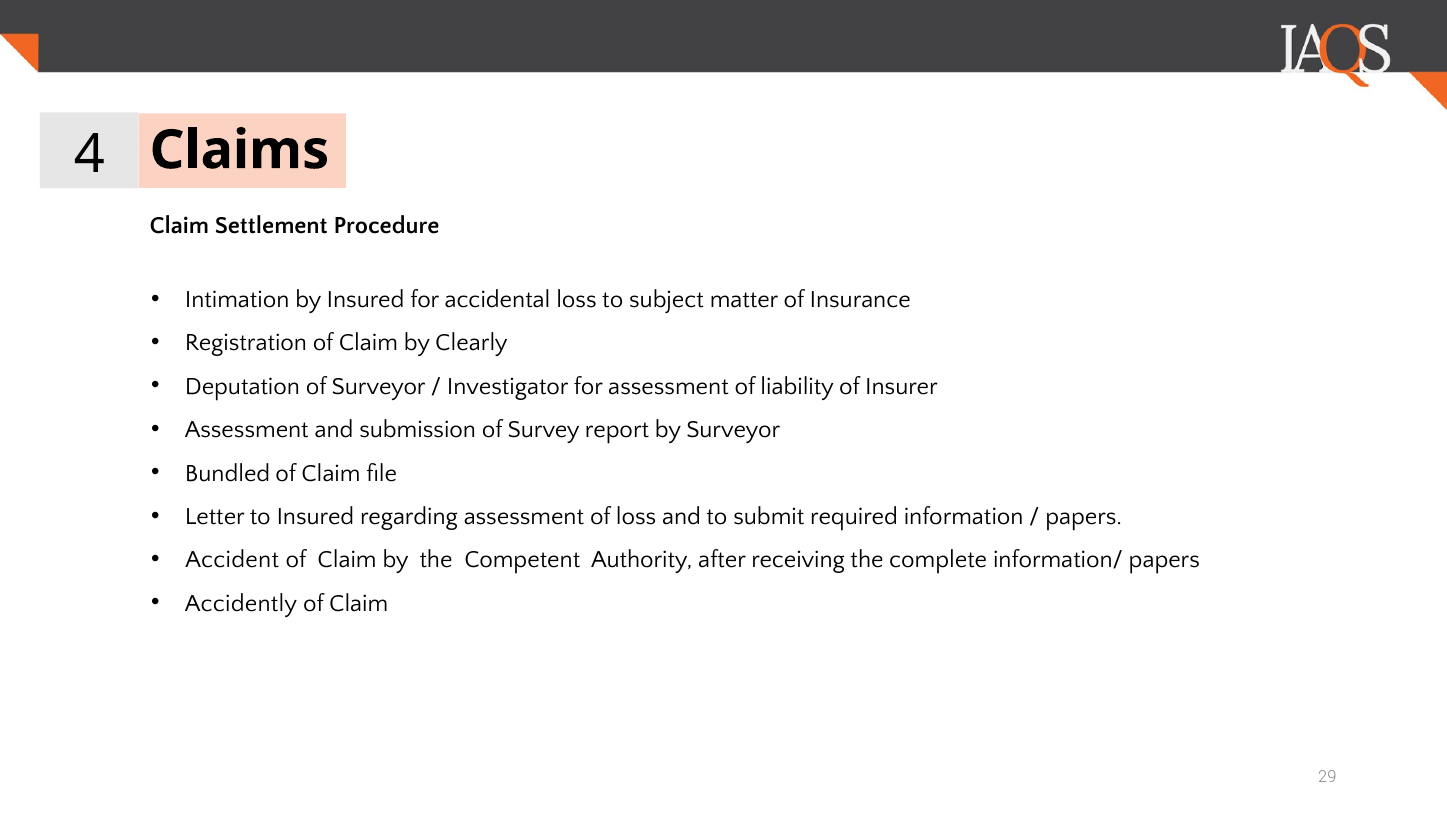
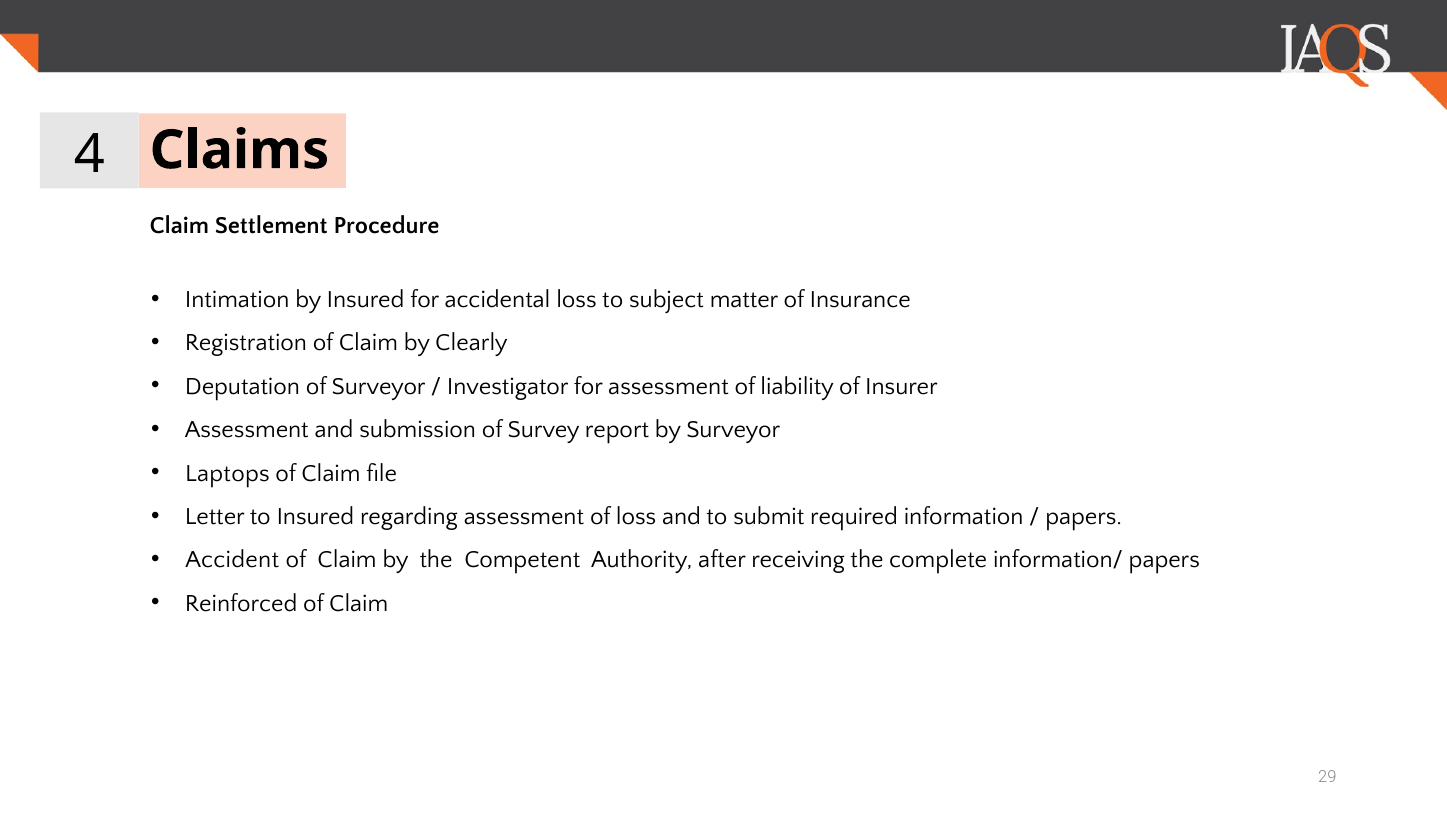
Bundled: Bundled -> Laptops (227, 473)
Accidently: Accidently -> Reinforced (241, 603)
